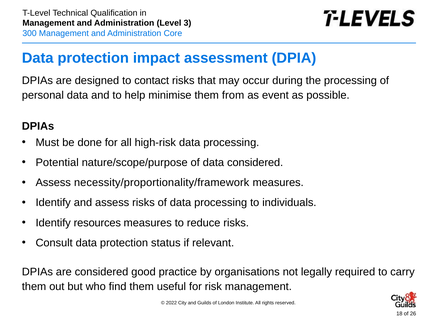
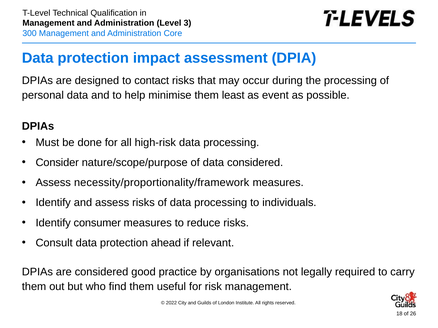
from: from -> least (233, 95)
Potential: Potential -> Consider (57, 163)
resources: resources -> consumer (97, 223)
status: status -> ahead (166, 243)
